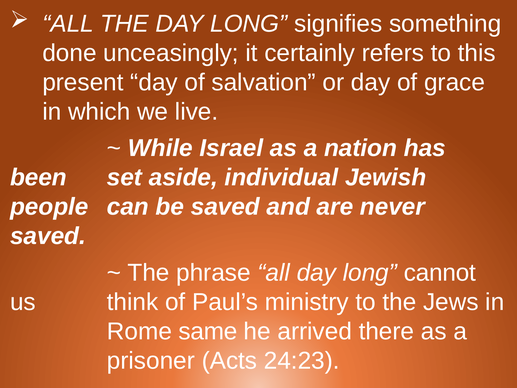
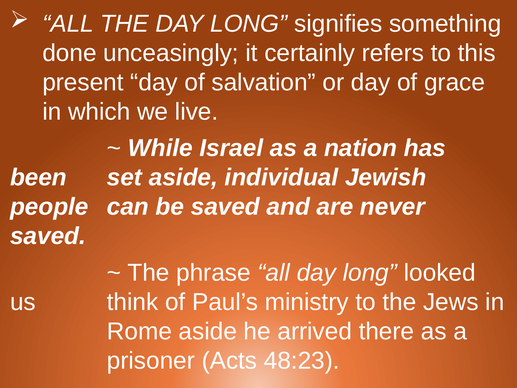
cannot: cannot -> looked (440, 273)
Rome same: same -> aside (208, 331)
24:23: 24:23 -> 48:23 (302, 360)
